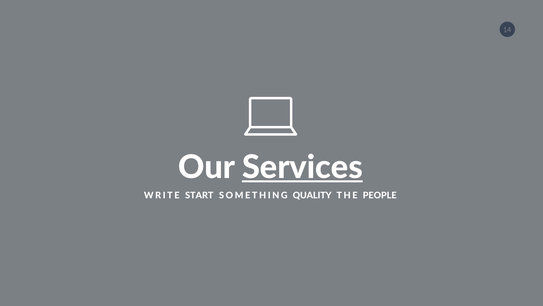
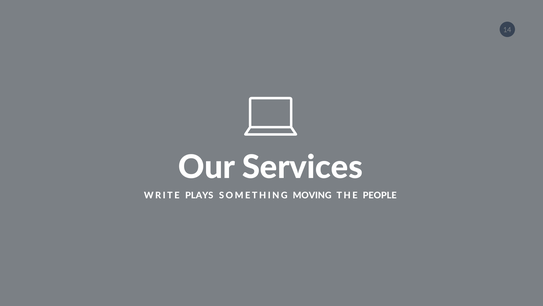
Services underline: present -> none (302, 167)
START: START -> PLAYS (199, 195)
QUALITY: QUALITY -> MOVING (312, 195)
